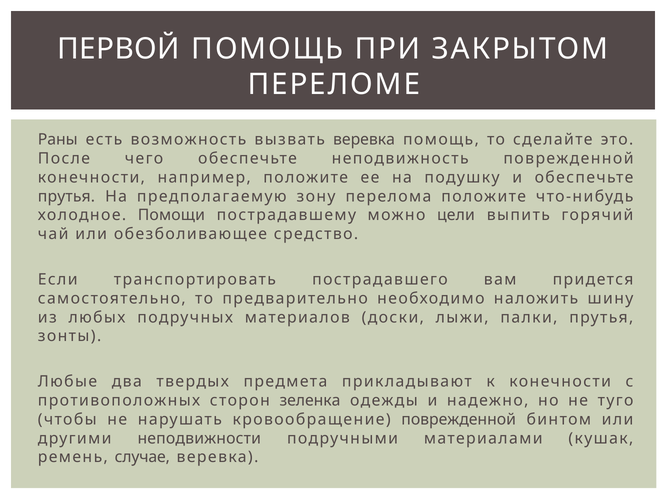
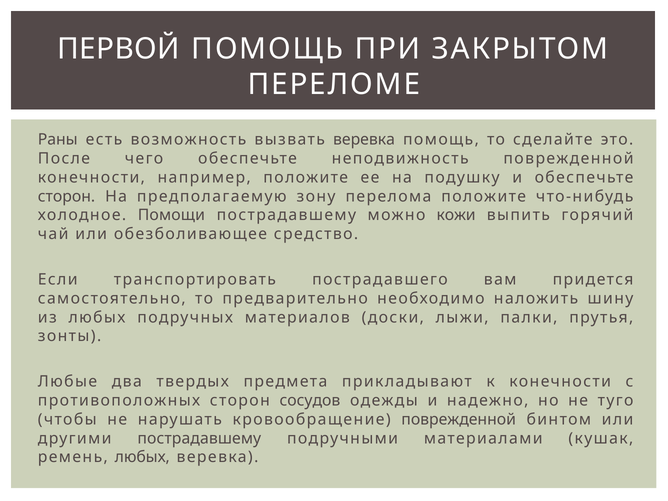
прутья: прутья -> сторон (67, 196)
цели: цели -> кожи (456, 215)
зеленка: зеленка -> сосудов (310, 400)
другими неподвижности: неподвижности -> пострадавшему (199, 438)
ремень случае: случае -> любых (142, 457)
